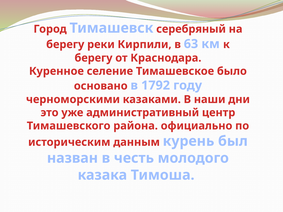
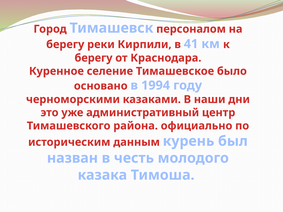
серебряный: серебряный -> персоналом (191, 29)
63: 63 -> 41 (191, 44)
1792: 1792 -> 1994 (156, 85)
